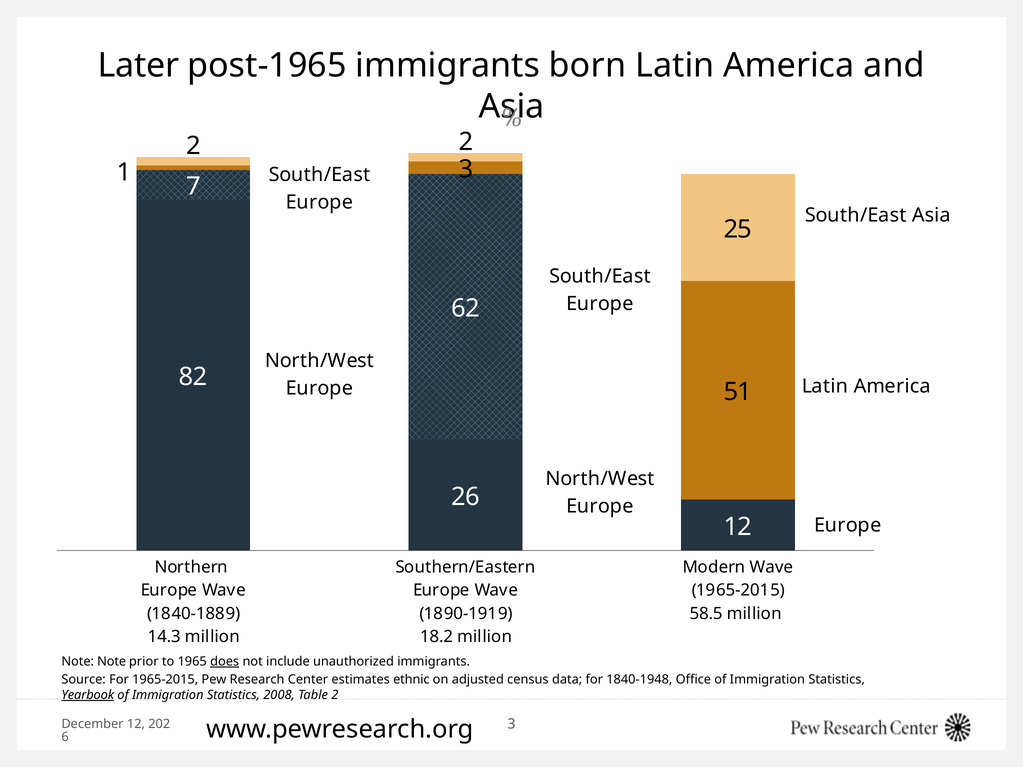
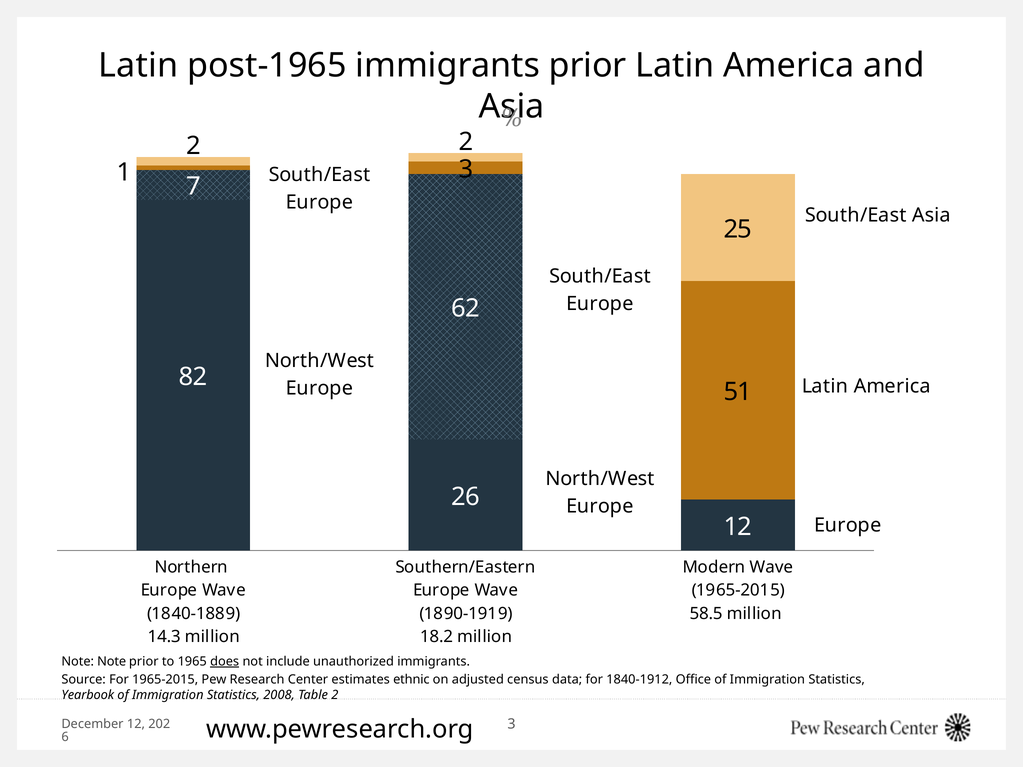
Later: Later -> Latin (138, 65)
immigrants born: born -> prior (588, 65)
1840-1948: 1840-1948 -> 1840-1912 (639, 680)
Yearbook underline: present -> none (88, 695)
